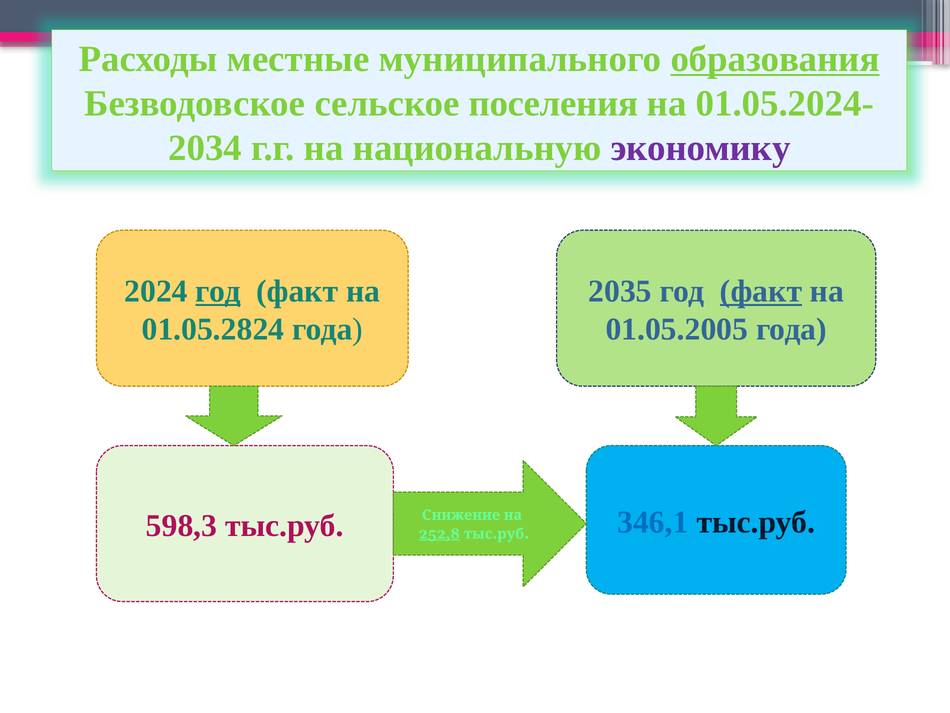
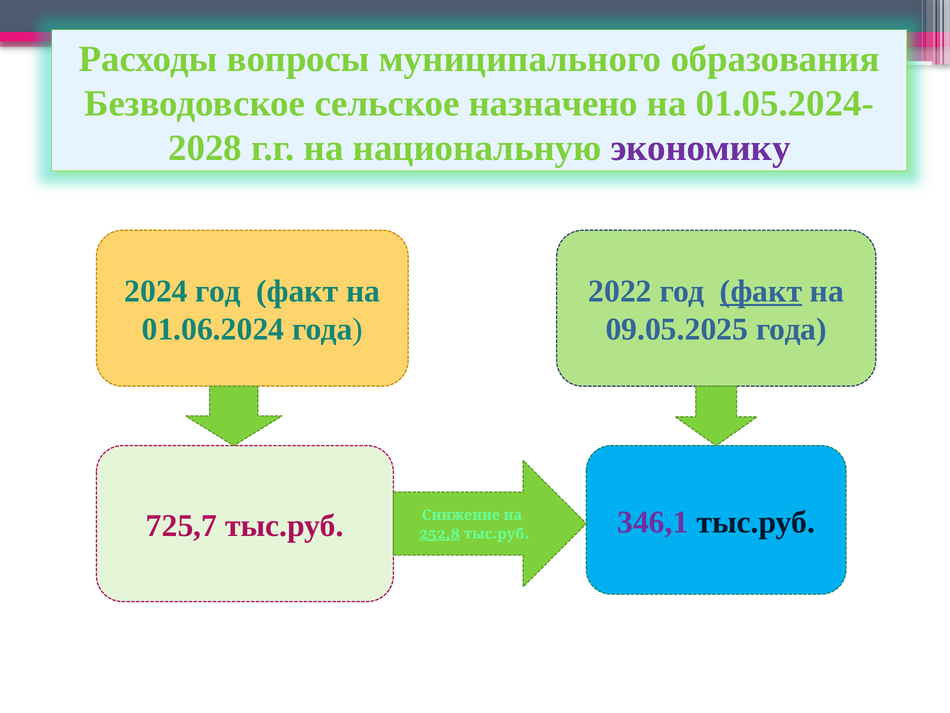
местные: местные -> вопросы (298, 59)
образования underline: present -> none (775, 59)
поселения: поселения -> назначено (553, 103)
2034: 2034 -> 2028 (205, 148)
год underline: present -> none (218, 291)
2035: 2035 -> 2022 (620, 291)
01.05.2824: 01.05.2824 -> 01.06.2024 (213, 329)
01.05.2005: 01.05.2005 -> 09.05.2025 (677, 329)
598,3: 598,3 -> 725,7 (182, 525)
346,1 colour: blue -> purple (653, 522)
